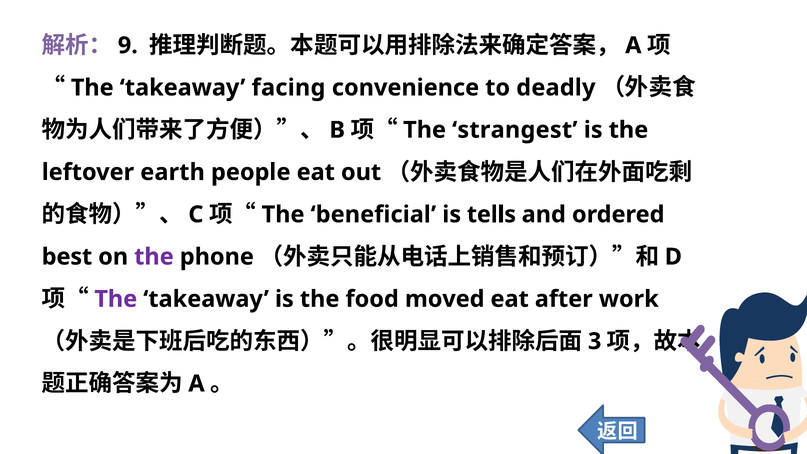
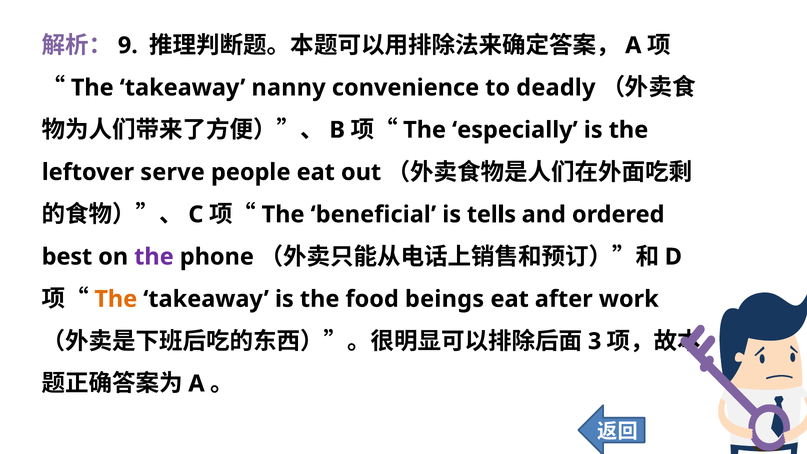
facing: facing -> nanny (289, 88)
strangest: strangest -> especially (515, 130)
earth: earth -> serve (173, 172)
The colour: purple -> orange (116, 299)
moved: moved -> beings (445, 299)
